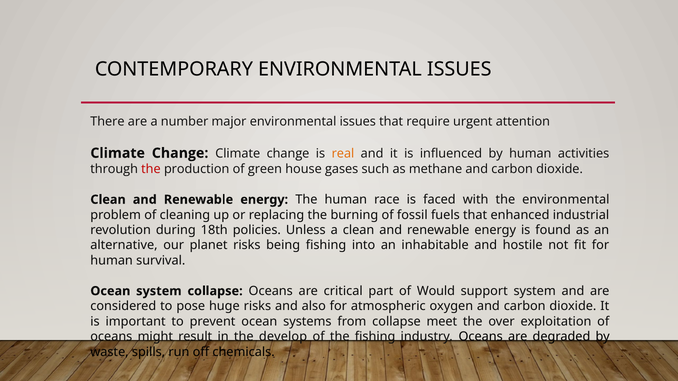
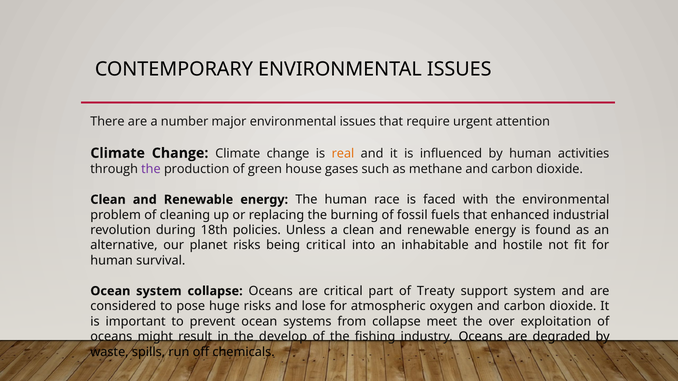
the colour: red -> purple (151, 169)
being fishing: fishing -> critical (326, 246)
Would: Would -> Treaty (436, 291)
also: also -> lose (314, 307)
